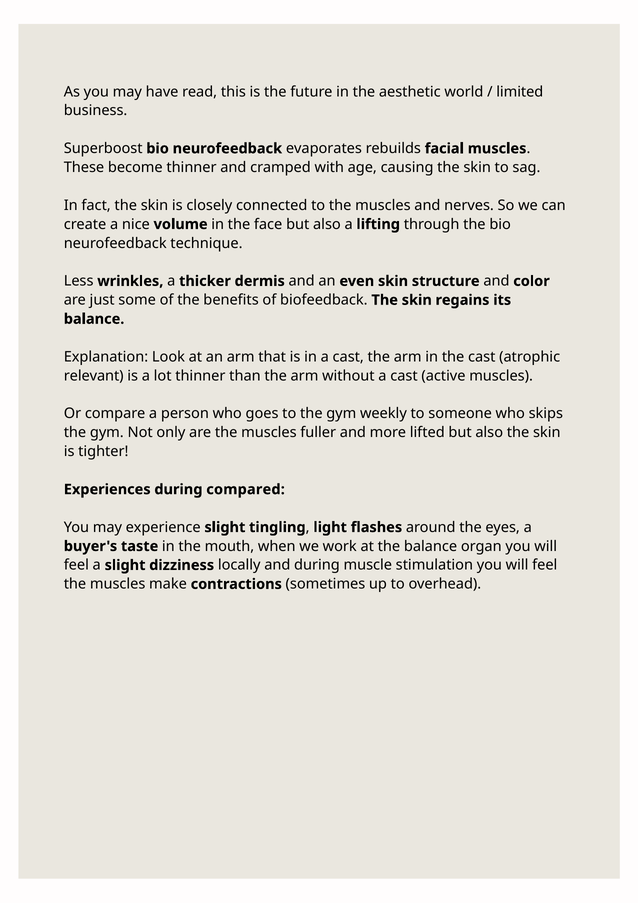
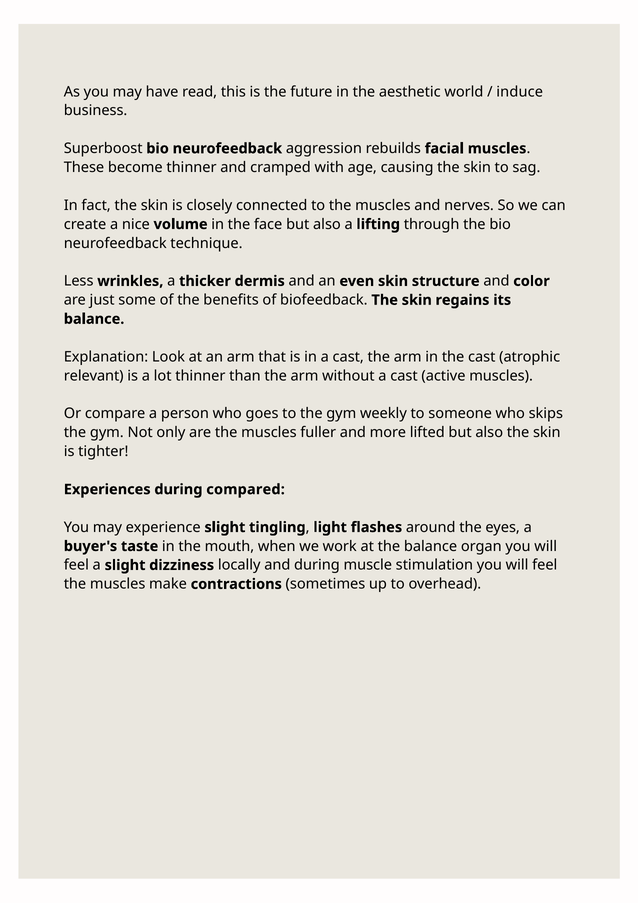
limited: limited -> induce (520, 92)
evaporates: evaporates -> aggression (324, 149)
